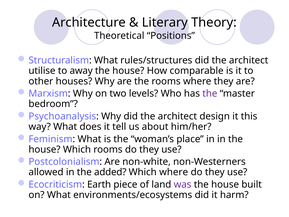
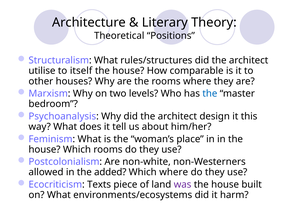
away: away -> itself (81, 71)
the colour: purple -> blue (210, 93)
Earth: Earth -> Texts (99, 184)
